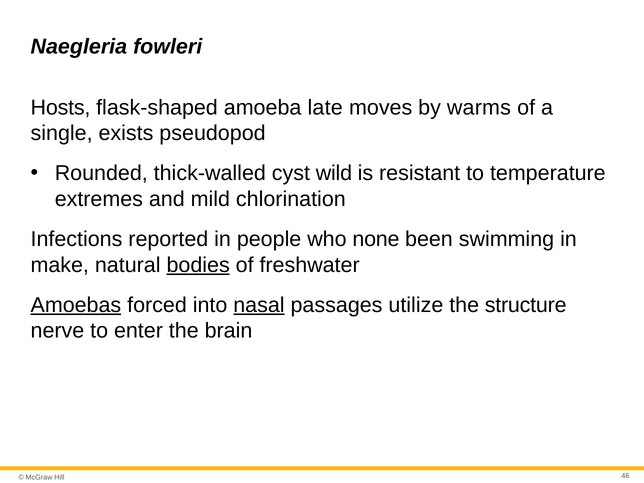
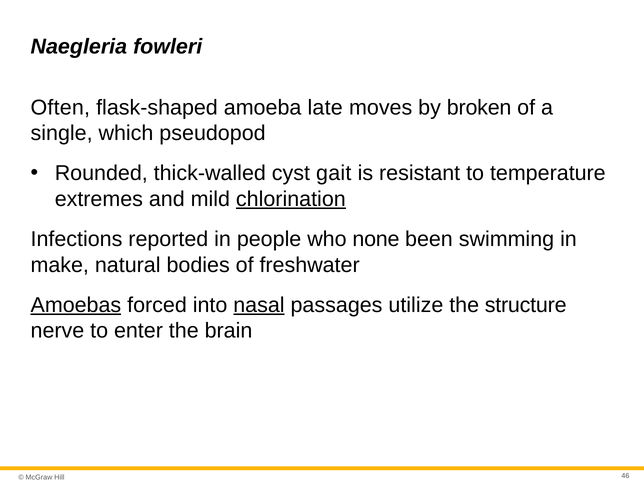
Hosts: Hosts -> Often (60, 108)
warms: warms -> broken (479, 108)
exists: exists -> which (126, 133)
wild: wild -> gait (334, 173)
chlorination underline: none -> present (291, 199)
bodies underline: present -> none (198, 265)
